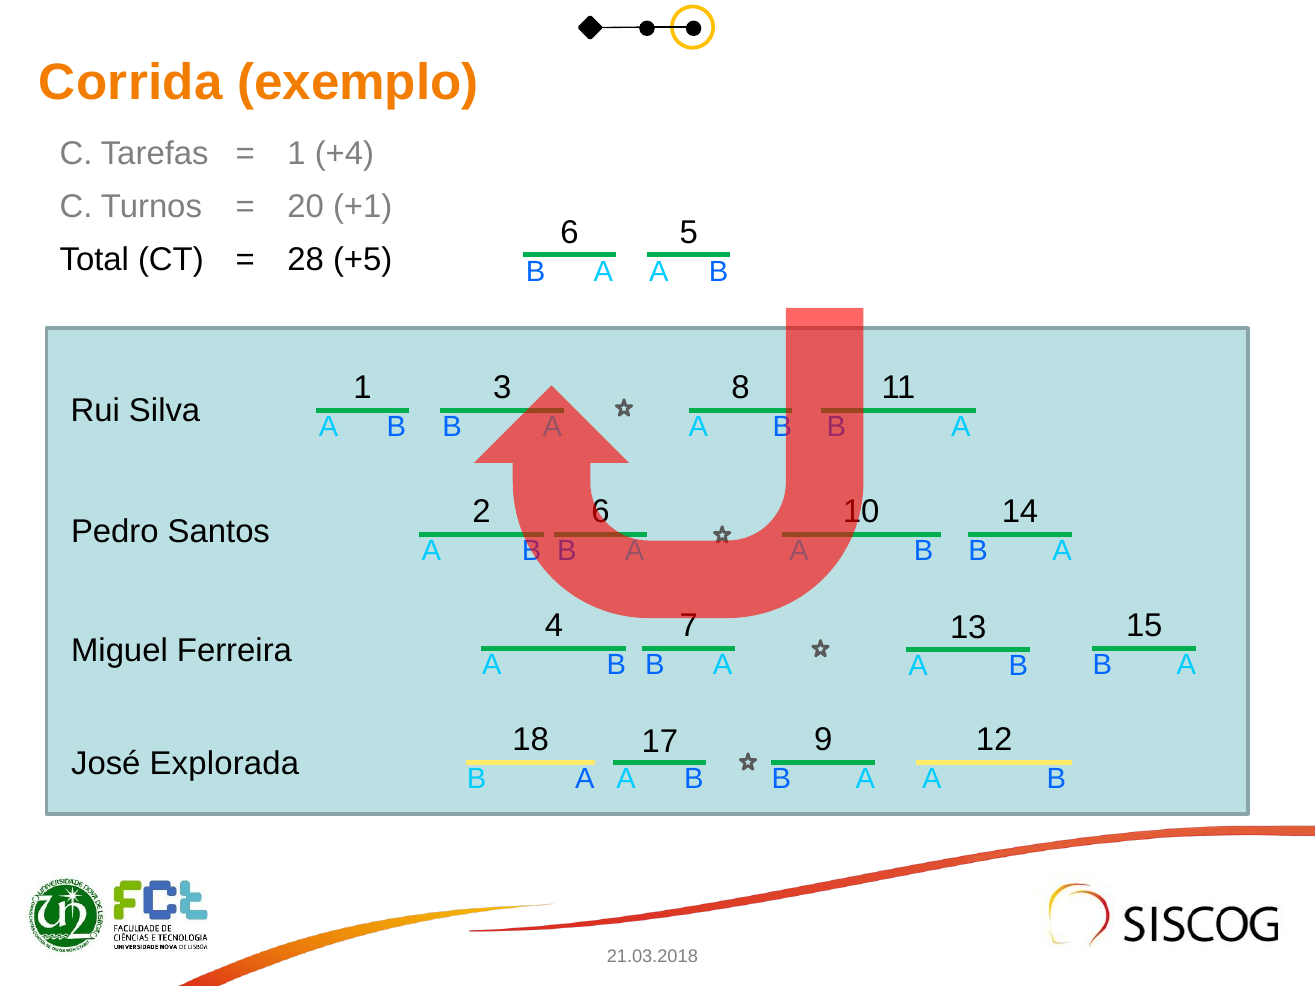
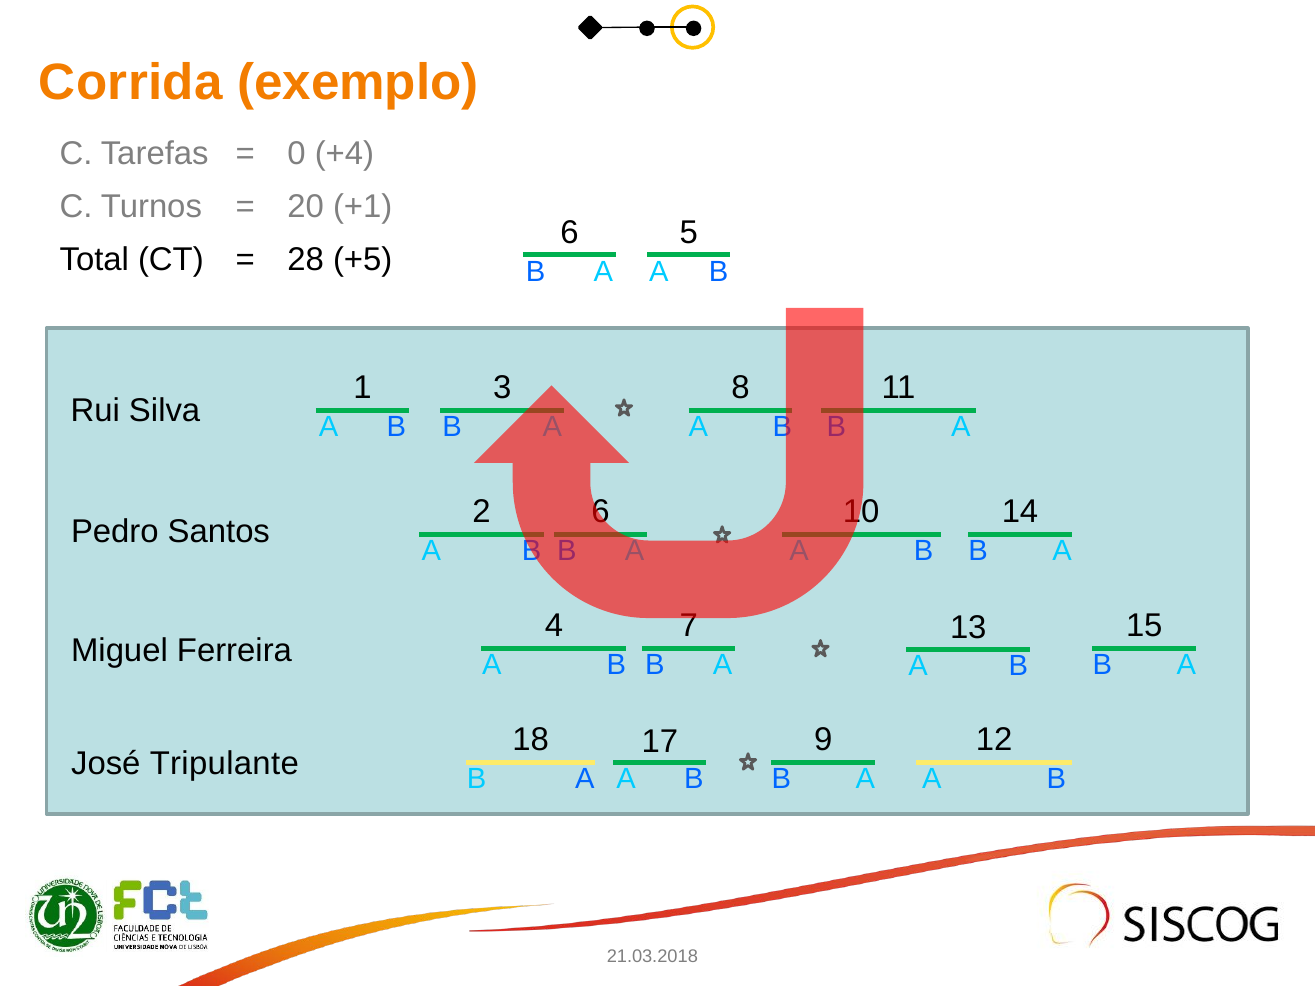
1: 1 -> 0 (297, 153)
Explorada: Explorada -> Tripulante (224, 764)
